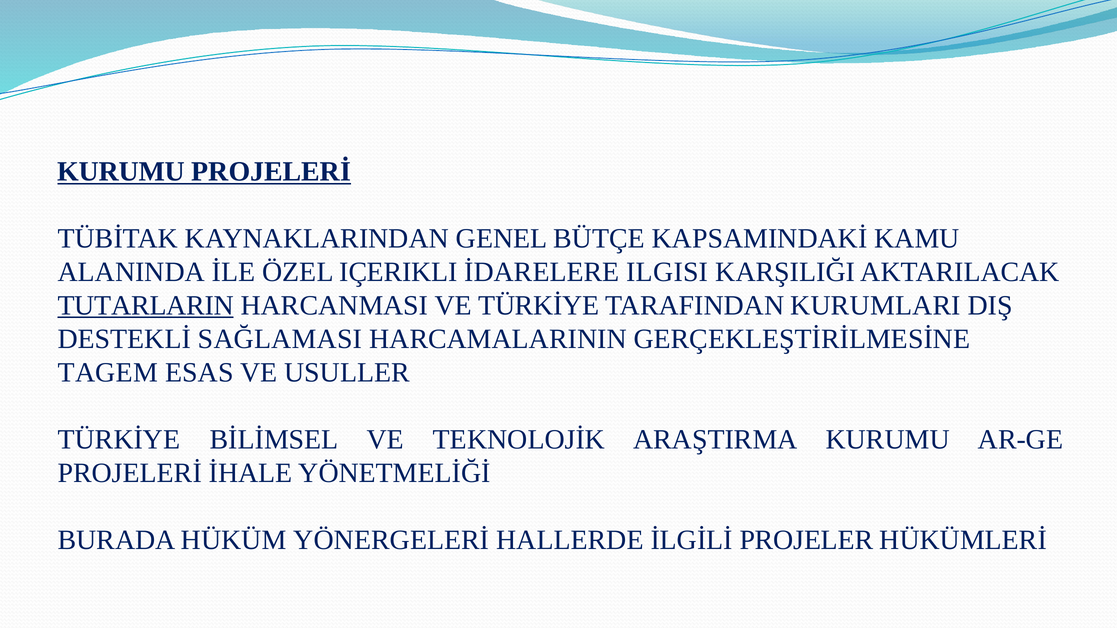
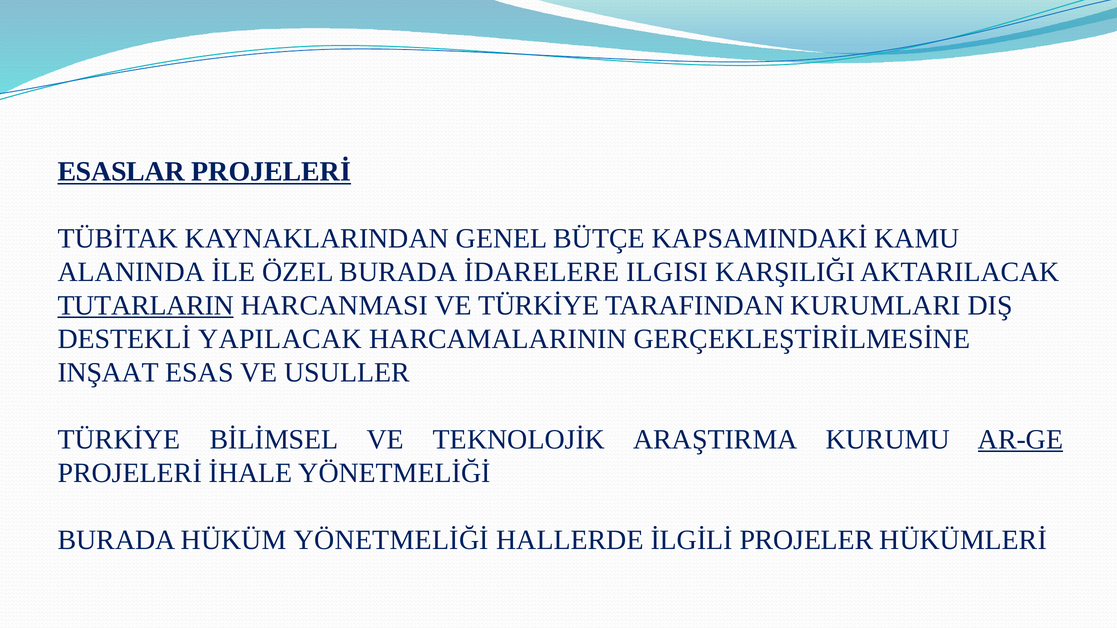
KURUMU: KURUMU -> ESASLAR (121, 171)
ÖZEL IÇERIKLI: IÇERIKLI -> BURADA (398, 272)
SAĞLAMASI: SAĞLAMASI -> YAPILACAK (280, 339)
TAGEM: TAGEM -> INŞAAT (108, 373)
AR-GE underline: none -> present (1020, 440)
HÜKÜM YÖNERGELERİ: YÖNERGELERİ -> YÖNETMELİĞİ (391, 540)
